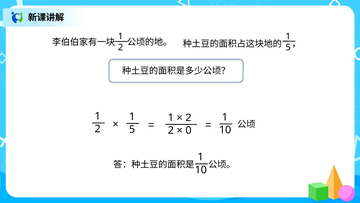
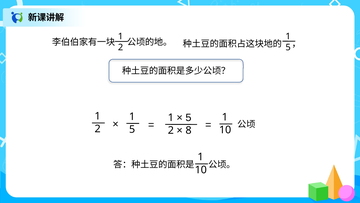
2: 2 -> 5 (188, 117)
0: 0 -> 8 (189, 130)
